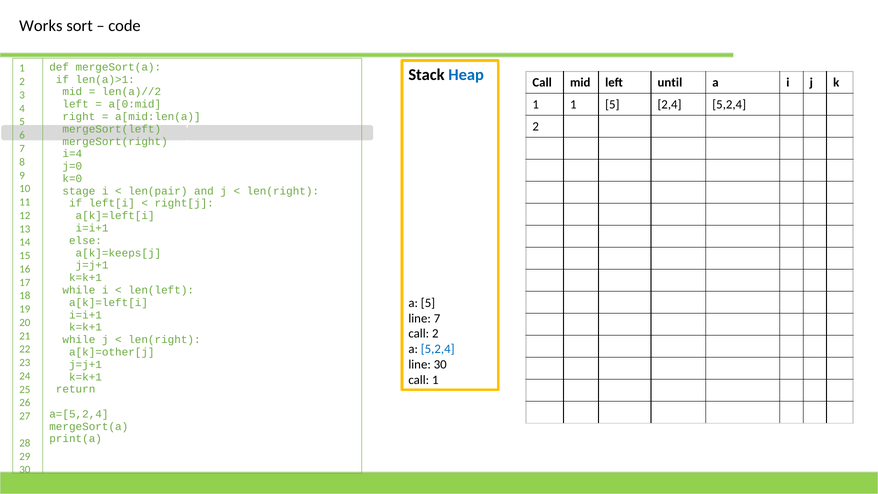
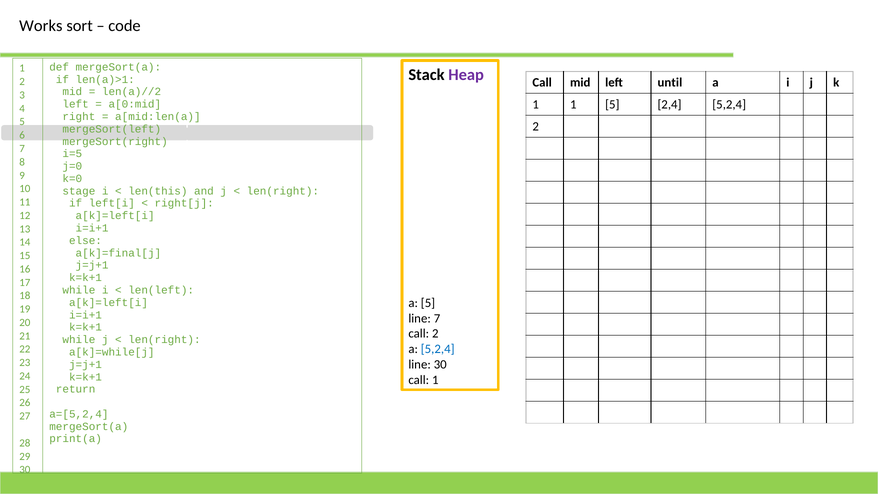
Heap colour: blue -> purple (466, 75)
i=4: i=4 -> i=5 (72, 154)
len(pair: len(pair -> len(this (158, 191)
a[k]=keeps[j: a[k]=keeps[j -> a[k]=final[j (118, 253)
a[k]=other[j: a[k]=other[j -> a[k]=while[j (112, 352)
